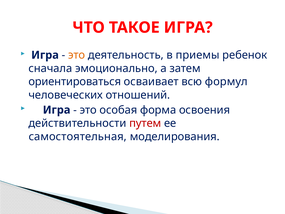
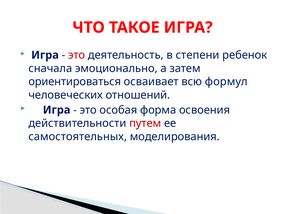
это colour: orange -> red (77, 55)
приемы: приемы -> степени (198, 55)
самостоятельная: самостоятельная -> самостоятельных (78, 136)
